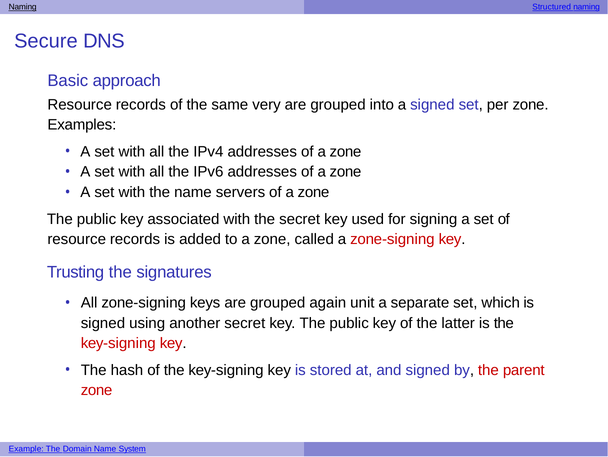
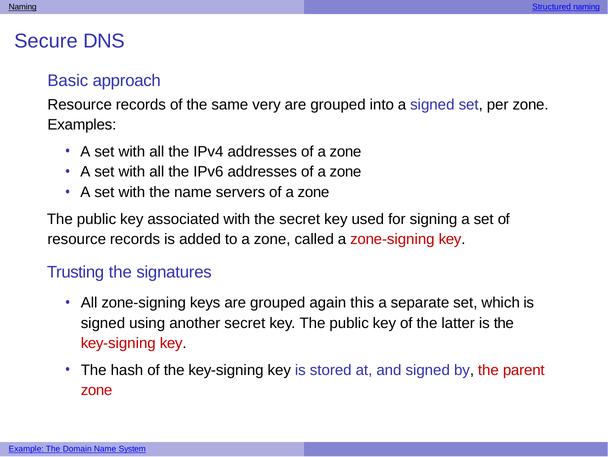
unit: unit -> this (362, 303)
